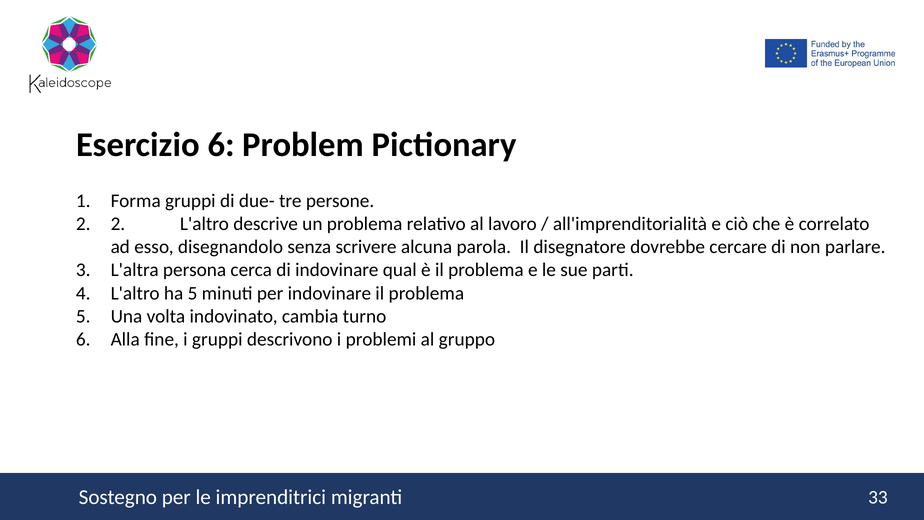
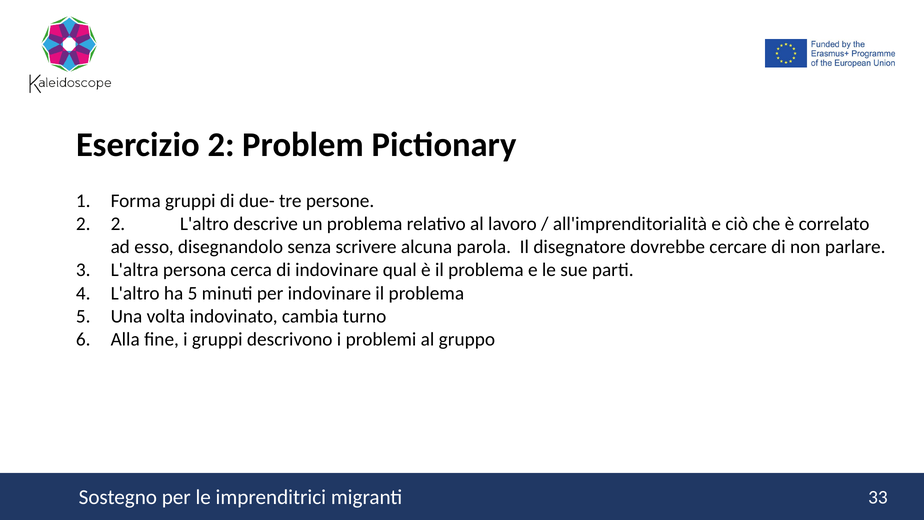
Esercizio 6: 6 -> 2 (221, 145)
